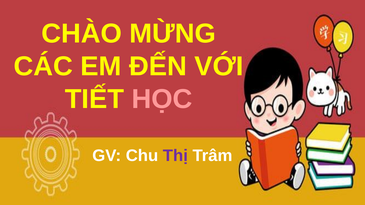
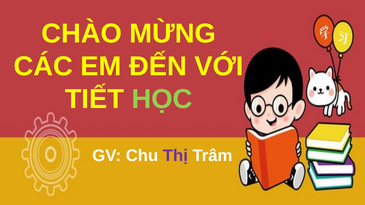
HỌC colour: pink -> light green (162, 99)
